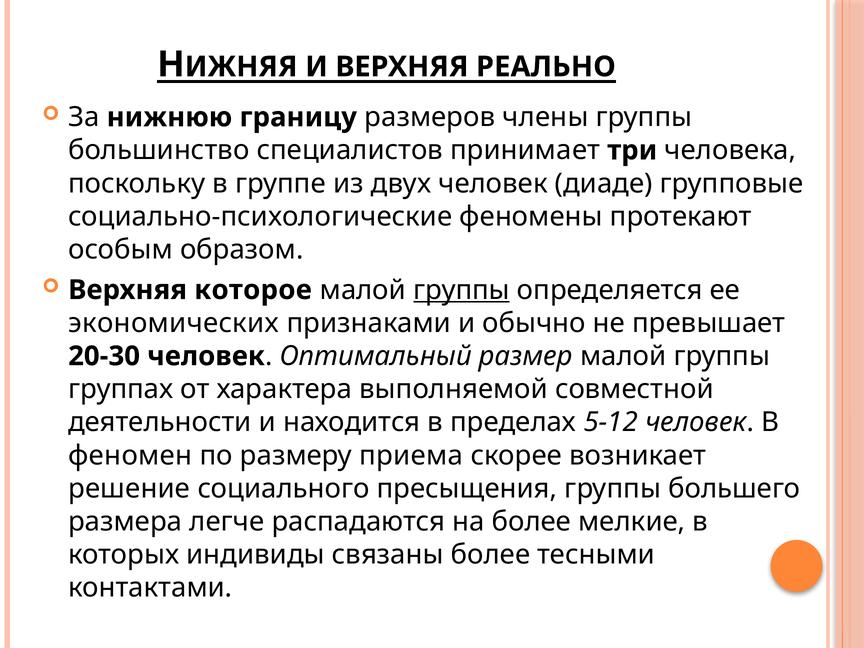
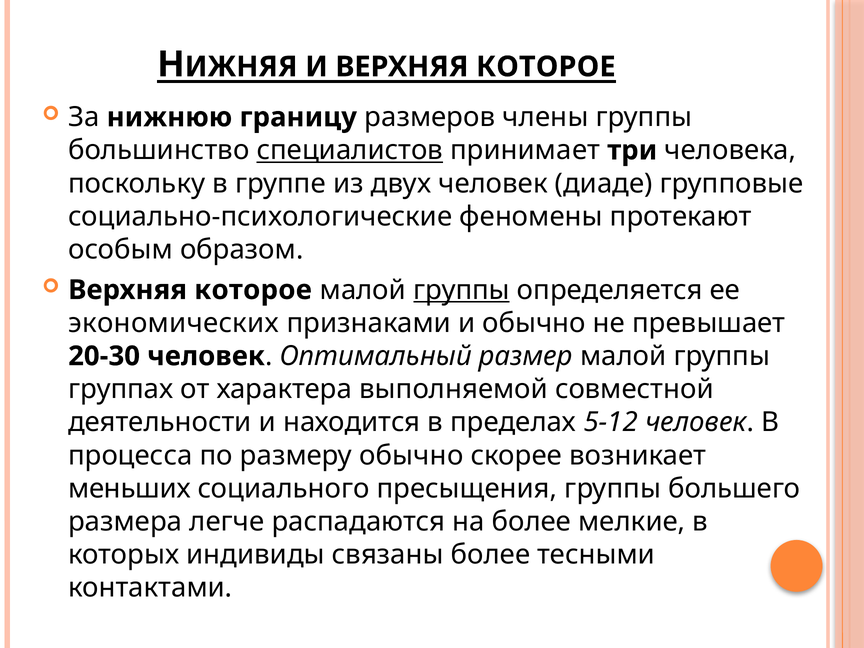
И ВЕРХНЯЯ РЕАЛЬНО: РЕАЛЬНО -> КОТОРОЕ (546, 67)
специалистов underline: none -> present (350, 150)
феномен: феномен -> процесса (130, 455)
размеру приема: приема -> обычно (411, 455)
решение: решение -> меньших (129, 489)
